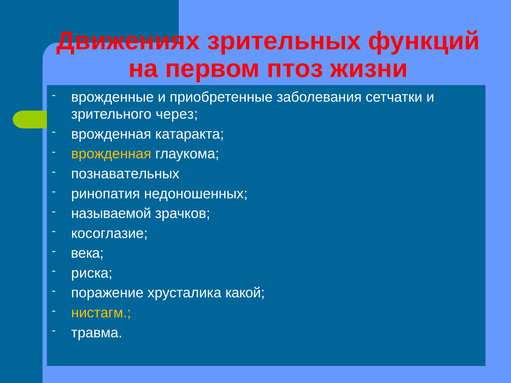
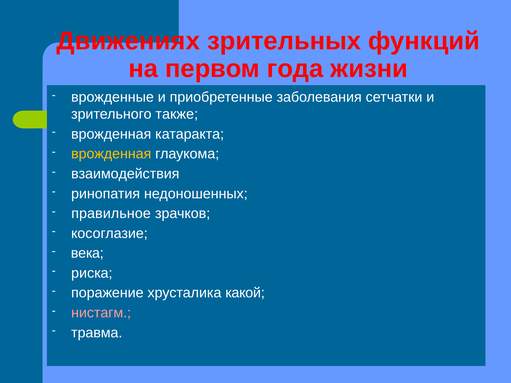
птоз: птоз -> года (295, 69)
через: через -> также (177, 114)
познавательных: познавательных -> взаимодействия (125, 174)
называемой: называемой -> правильное (111, 214)
нистагм colour: yellow -> pink (101, 313)
